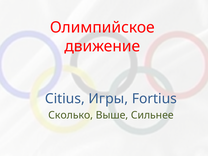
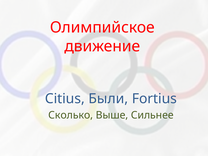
Игры: Игры -> Были (108, 99)
